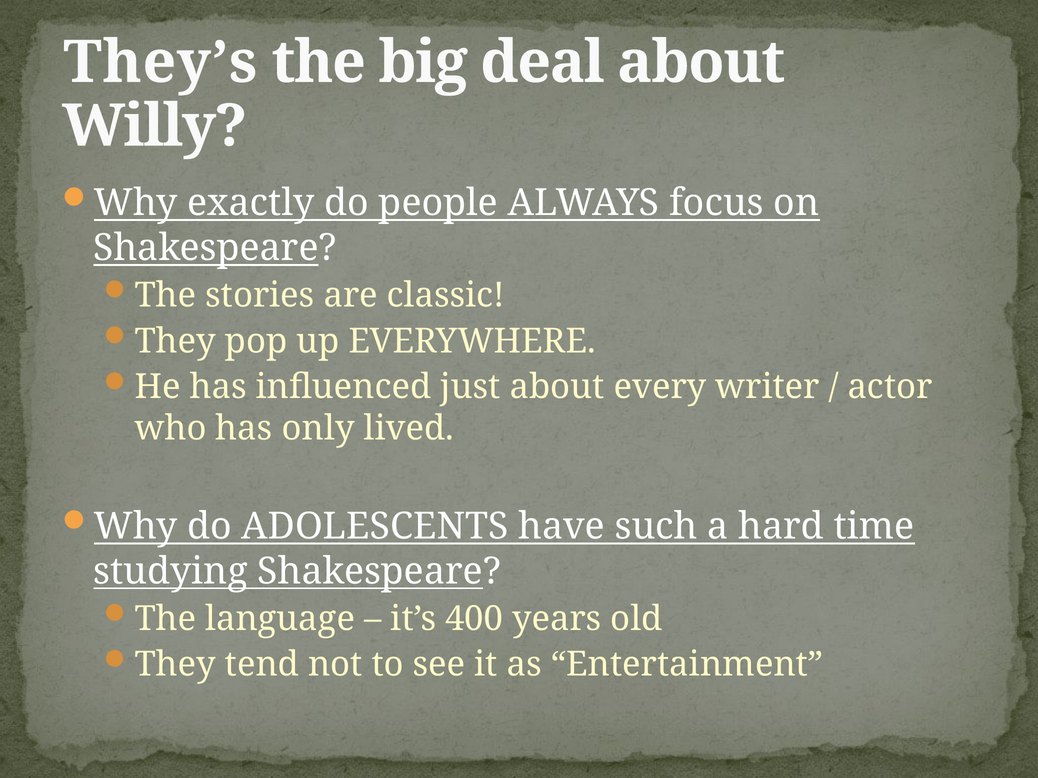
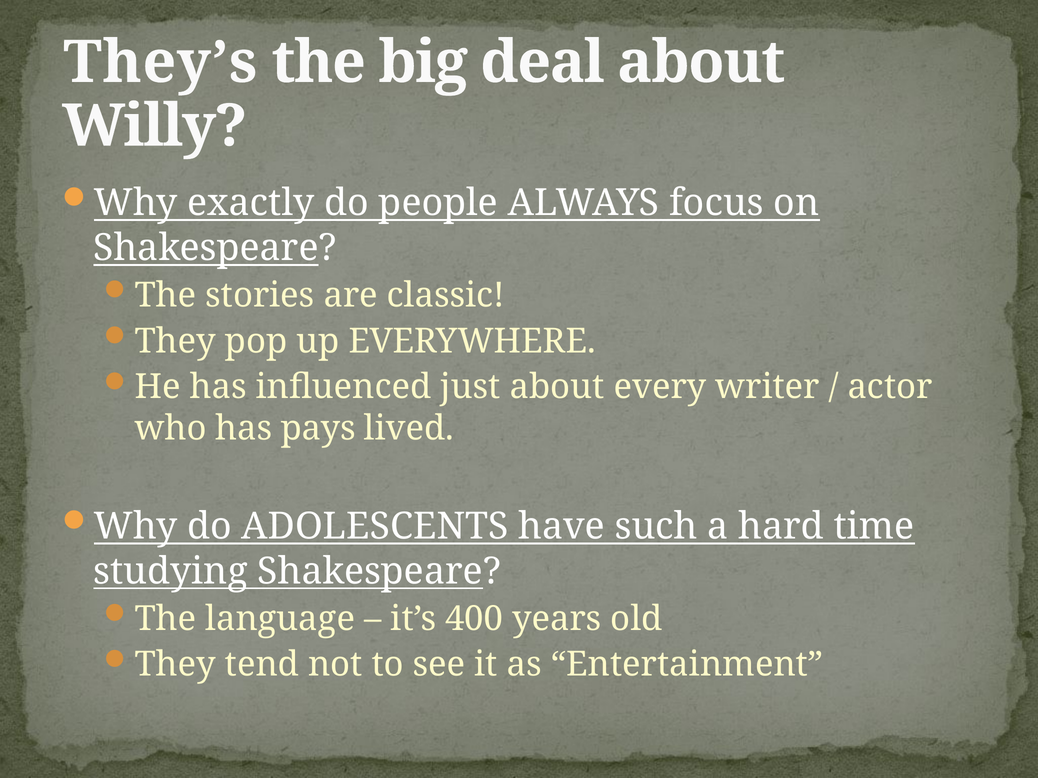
only: only -> pays (318, 429)
